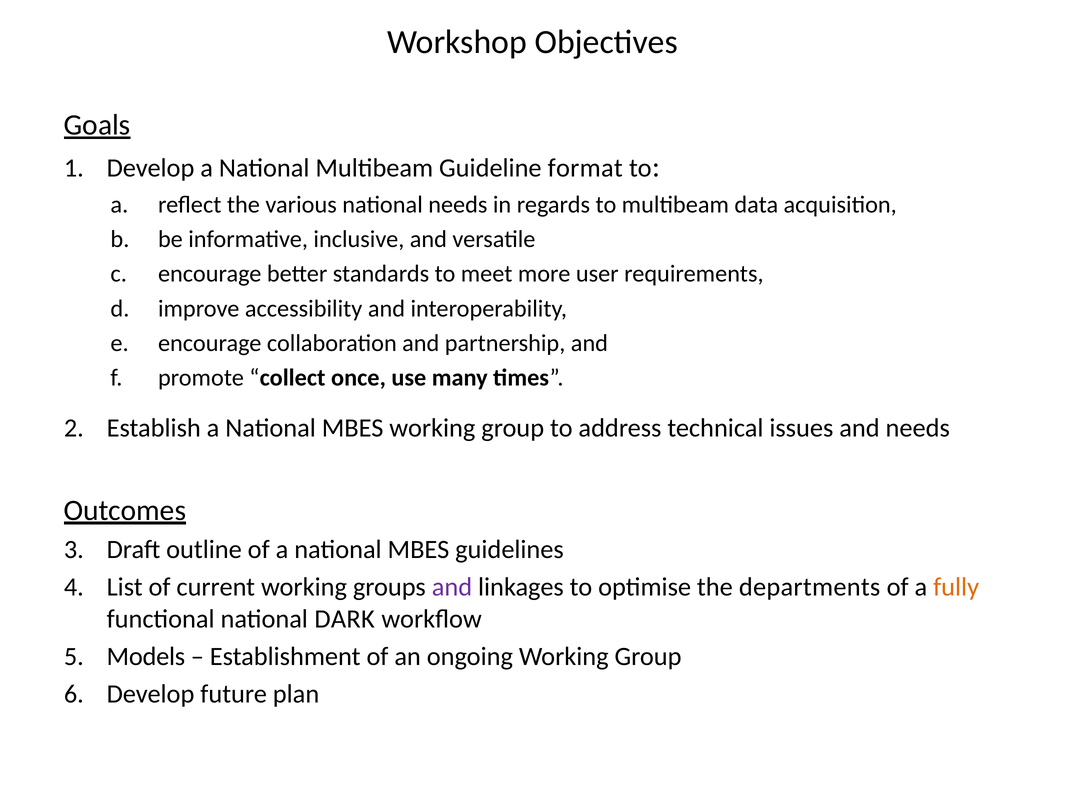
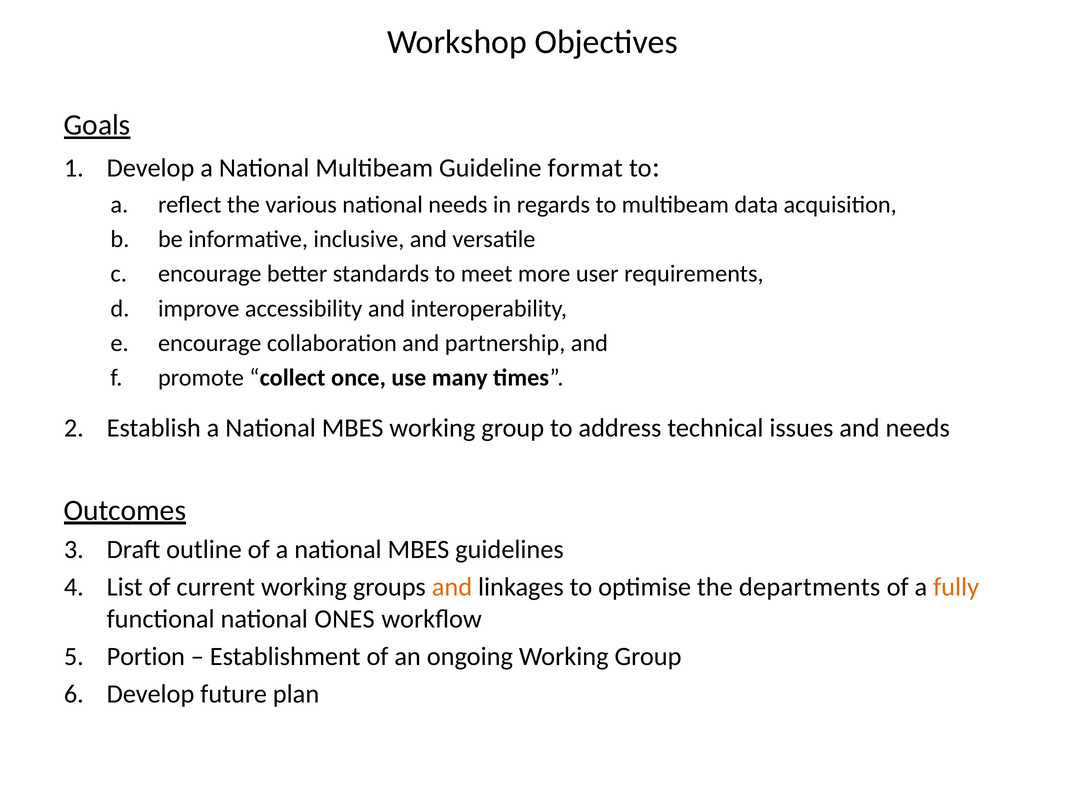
and colour: purple -> orange (452, 587)
DARK: DARK -> ONES (345, 619)
Models: Models -> Portion (146, 656)
